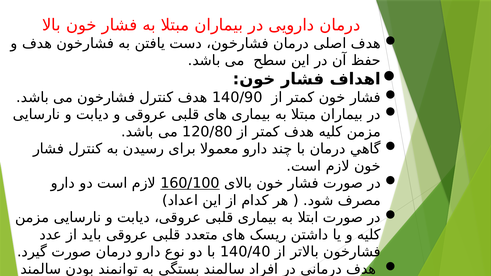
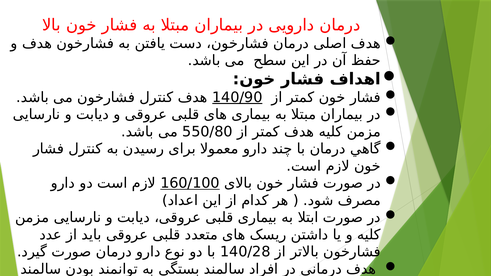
140/90 underline: none -> present (237, 97)
120/80: 120/80 -> 550/80 (207, 132)
140/40: 140/40 -> 140/28 (245, 252)
